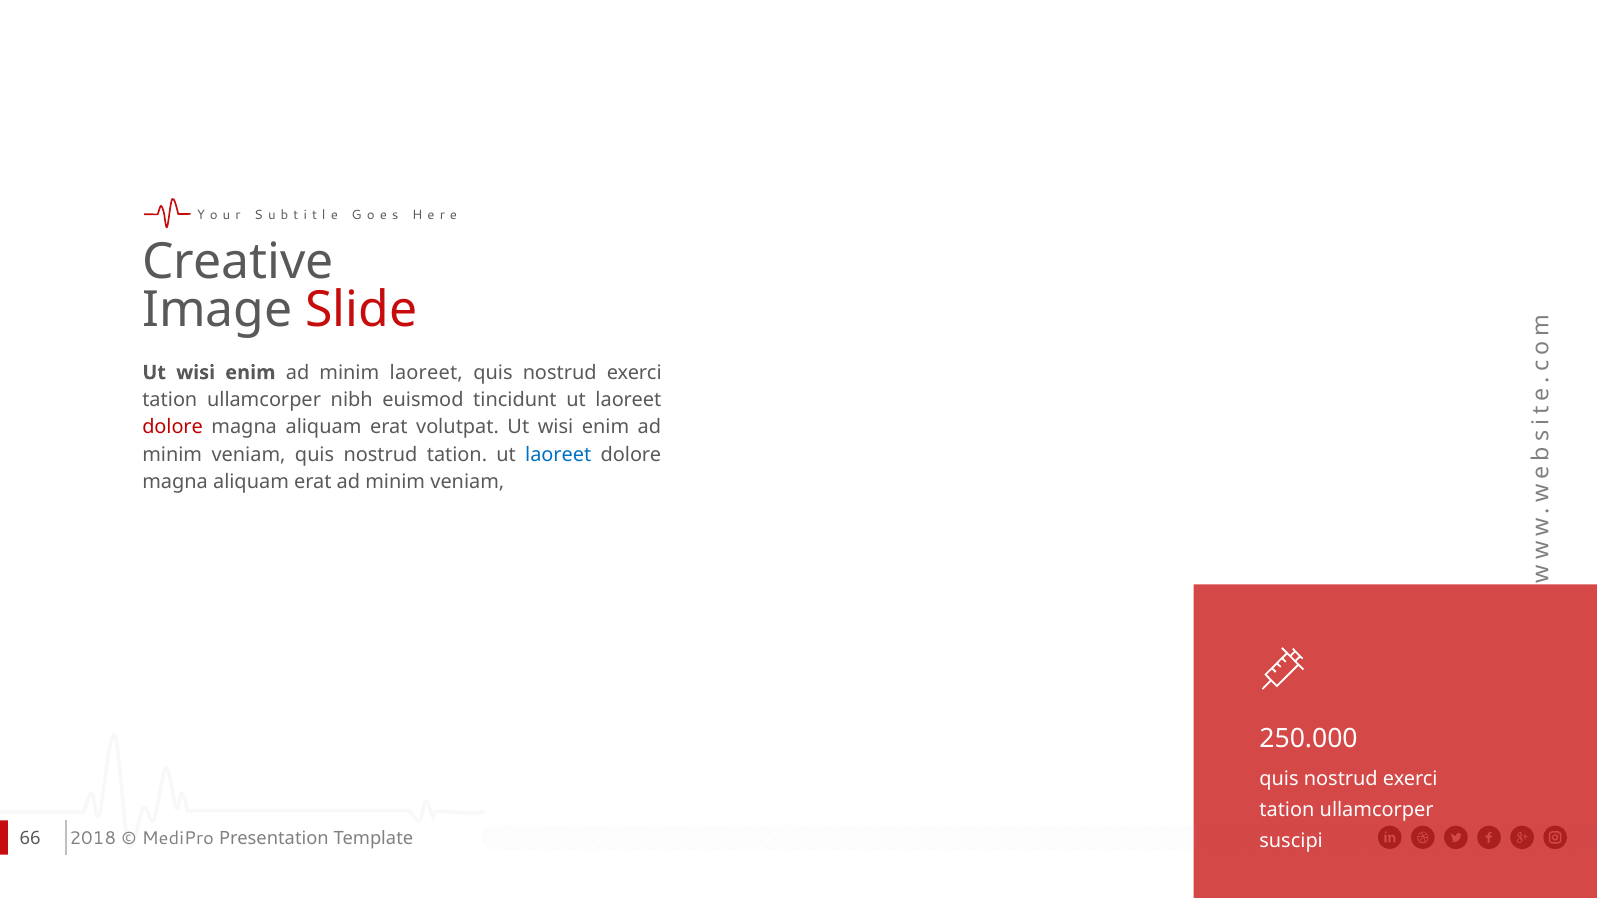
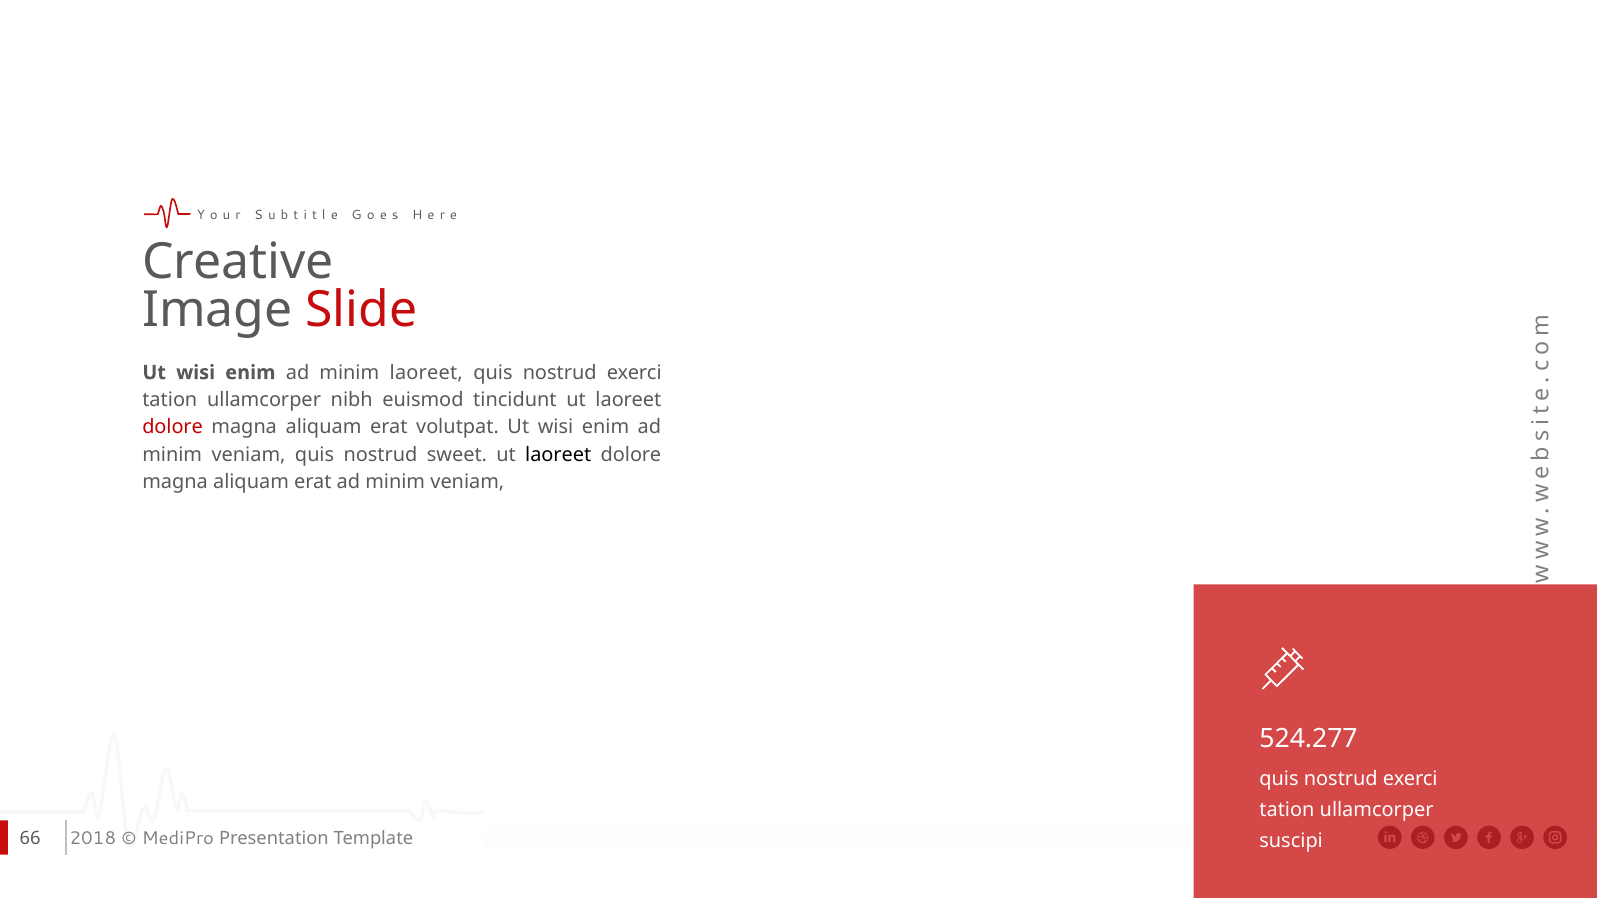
nostrud tation: tation -> sweet (457, 455)
laoreet colour: blue -> black (558, 455)
250.000: 250.000 -> 524.277 (1309, 739)
